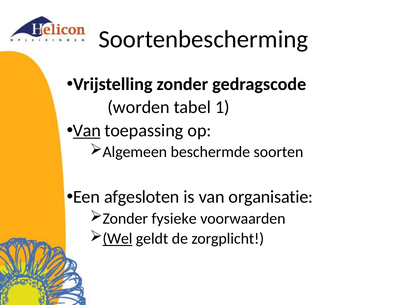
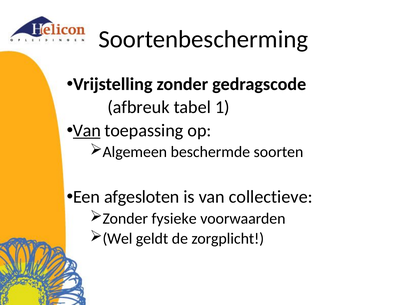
worden: worden -> afbreuk (139, 107)
organisatie: organisatie -> collectieve (271, 197)
Wel underline: present -> none (117, 239)
